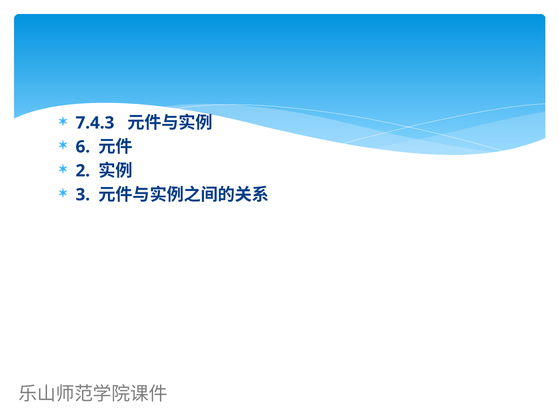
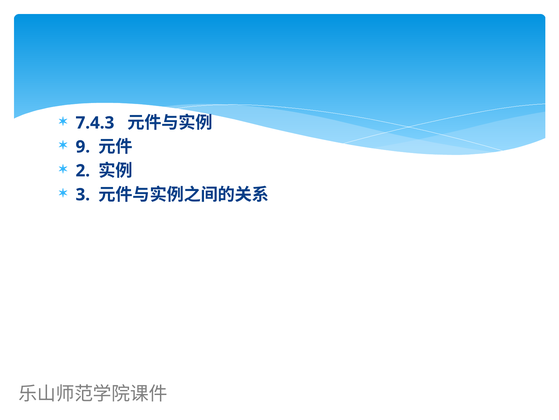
6: 6 -> 9 (83, 147)
